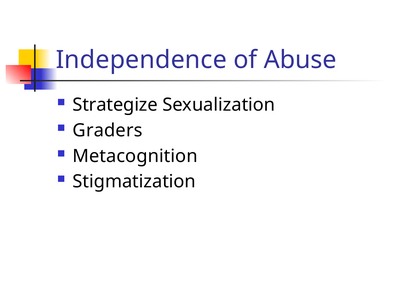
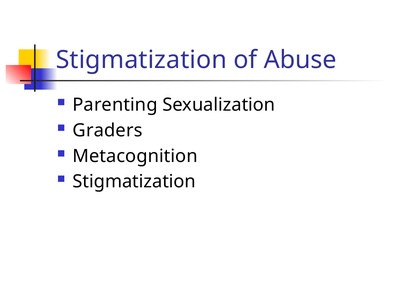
Independence: Independence -> Stigmatization (141, 60)
Strategize: Strategize -> Parenting (115, 105)
